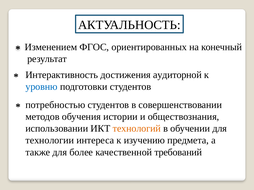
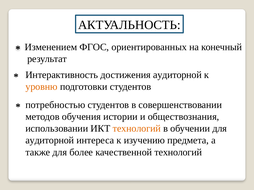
уровню colour: blue -> orange (42, 87)
технологии: технологии -> аудиторной (50, 141)
качественной требований: требований -> технологий (178, 153)
